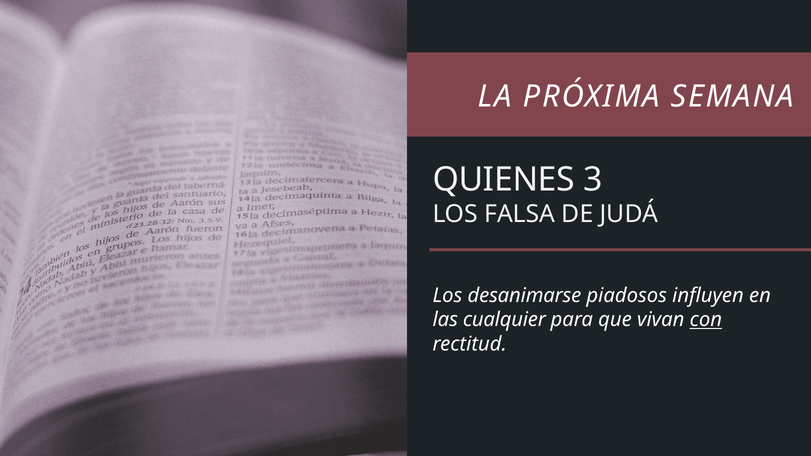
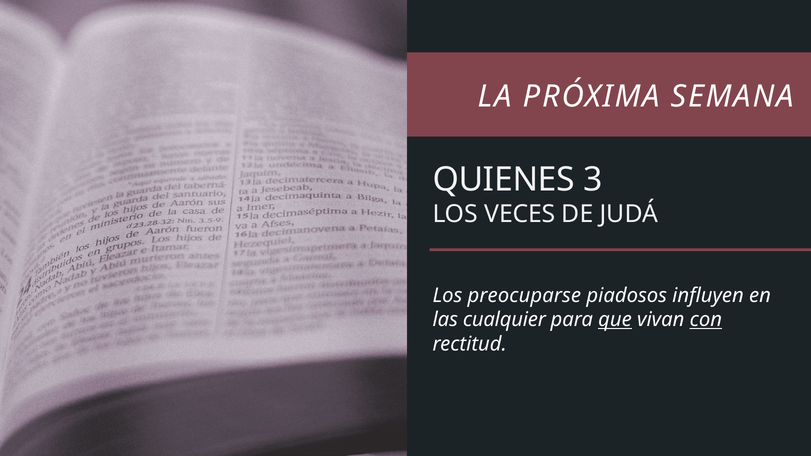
FALSA: FALSA -> VECES (520, 214)
desanimarse: desanimarse -> preocuparse (524, 295)
que underline: none -> present (615, 320)
